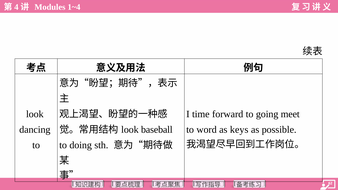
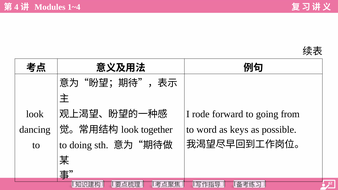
time: time -> rode (201, 114)
meet: meet -> from (290, 114)
baseball: baseball -> together (157, 130)
